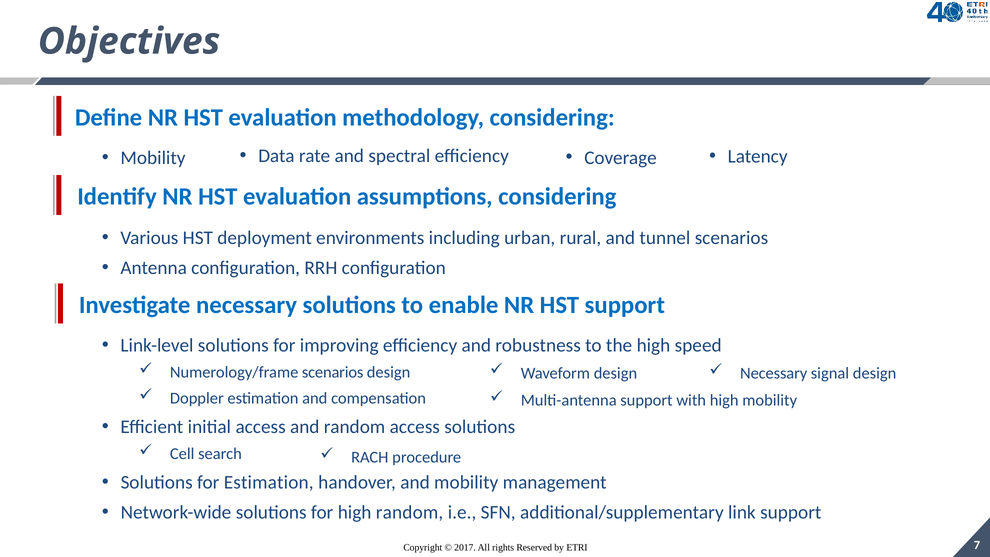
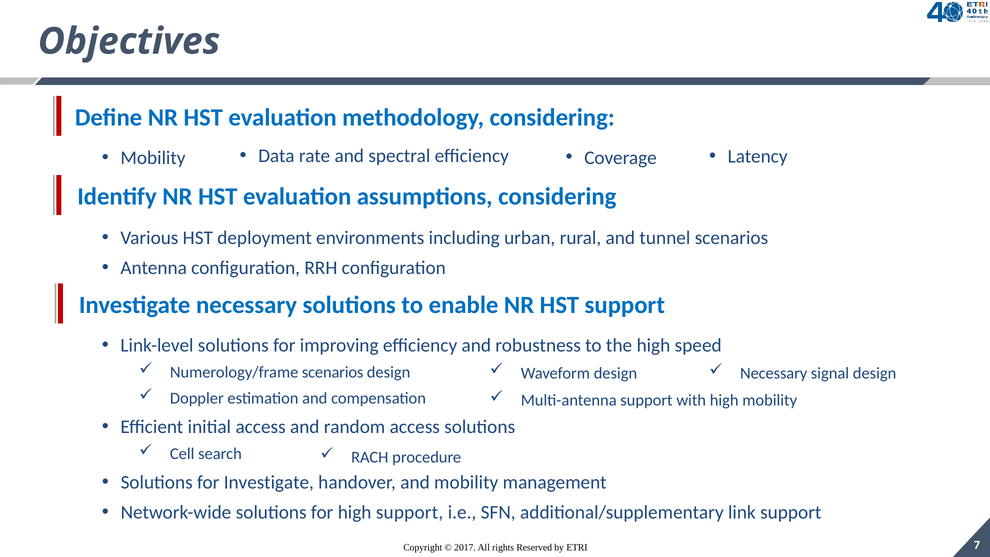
for Estimation: Estimation -> Investigate (269, 482)
high random: random -> support (410, 512)
